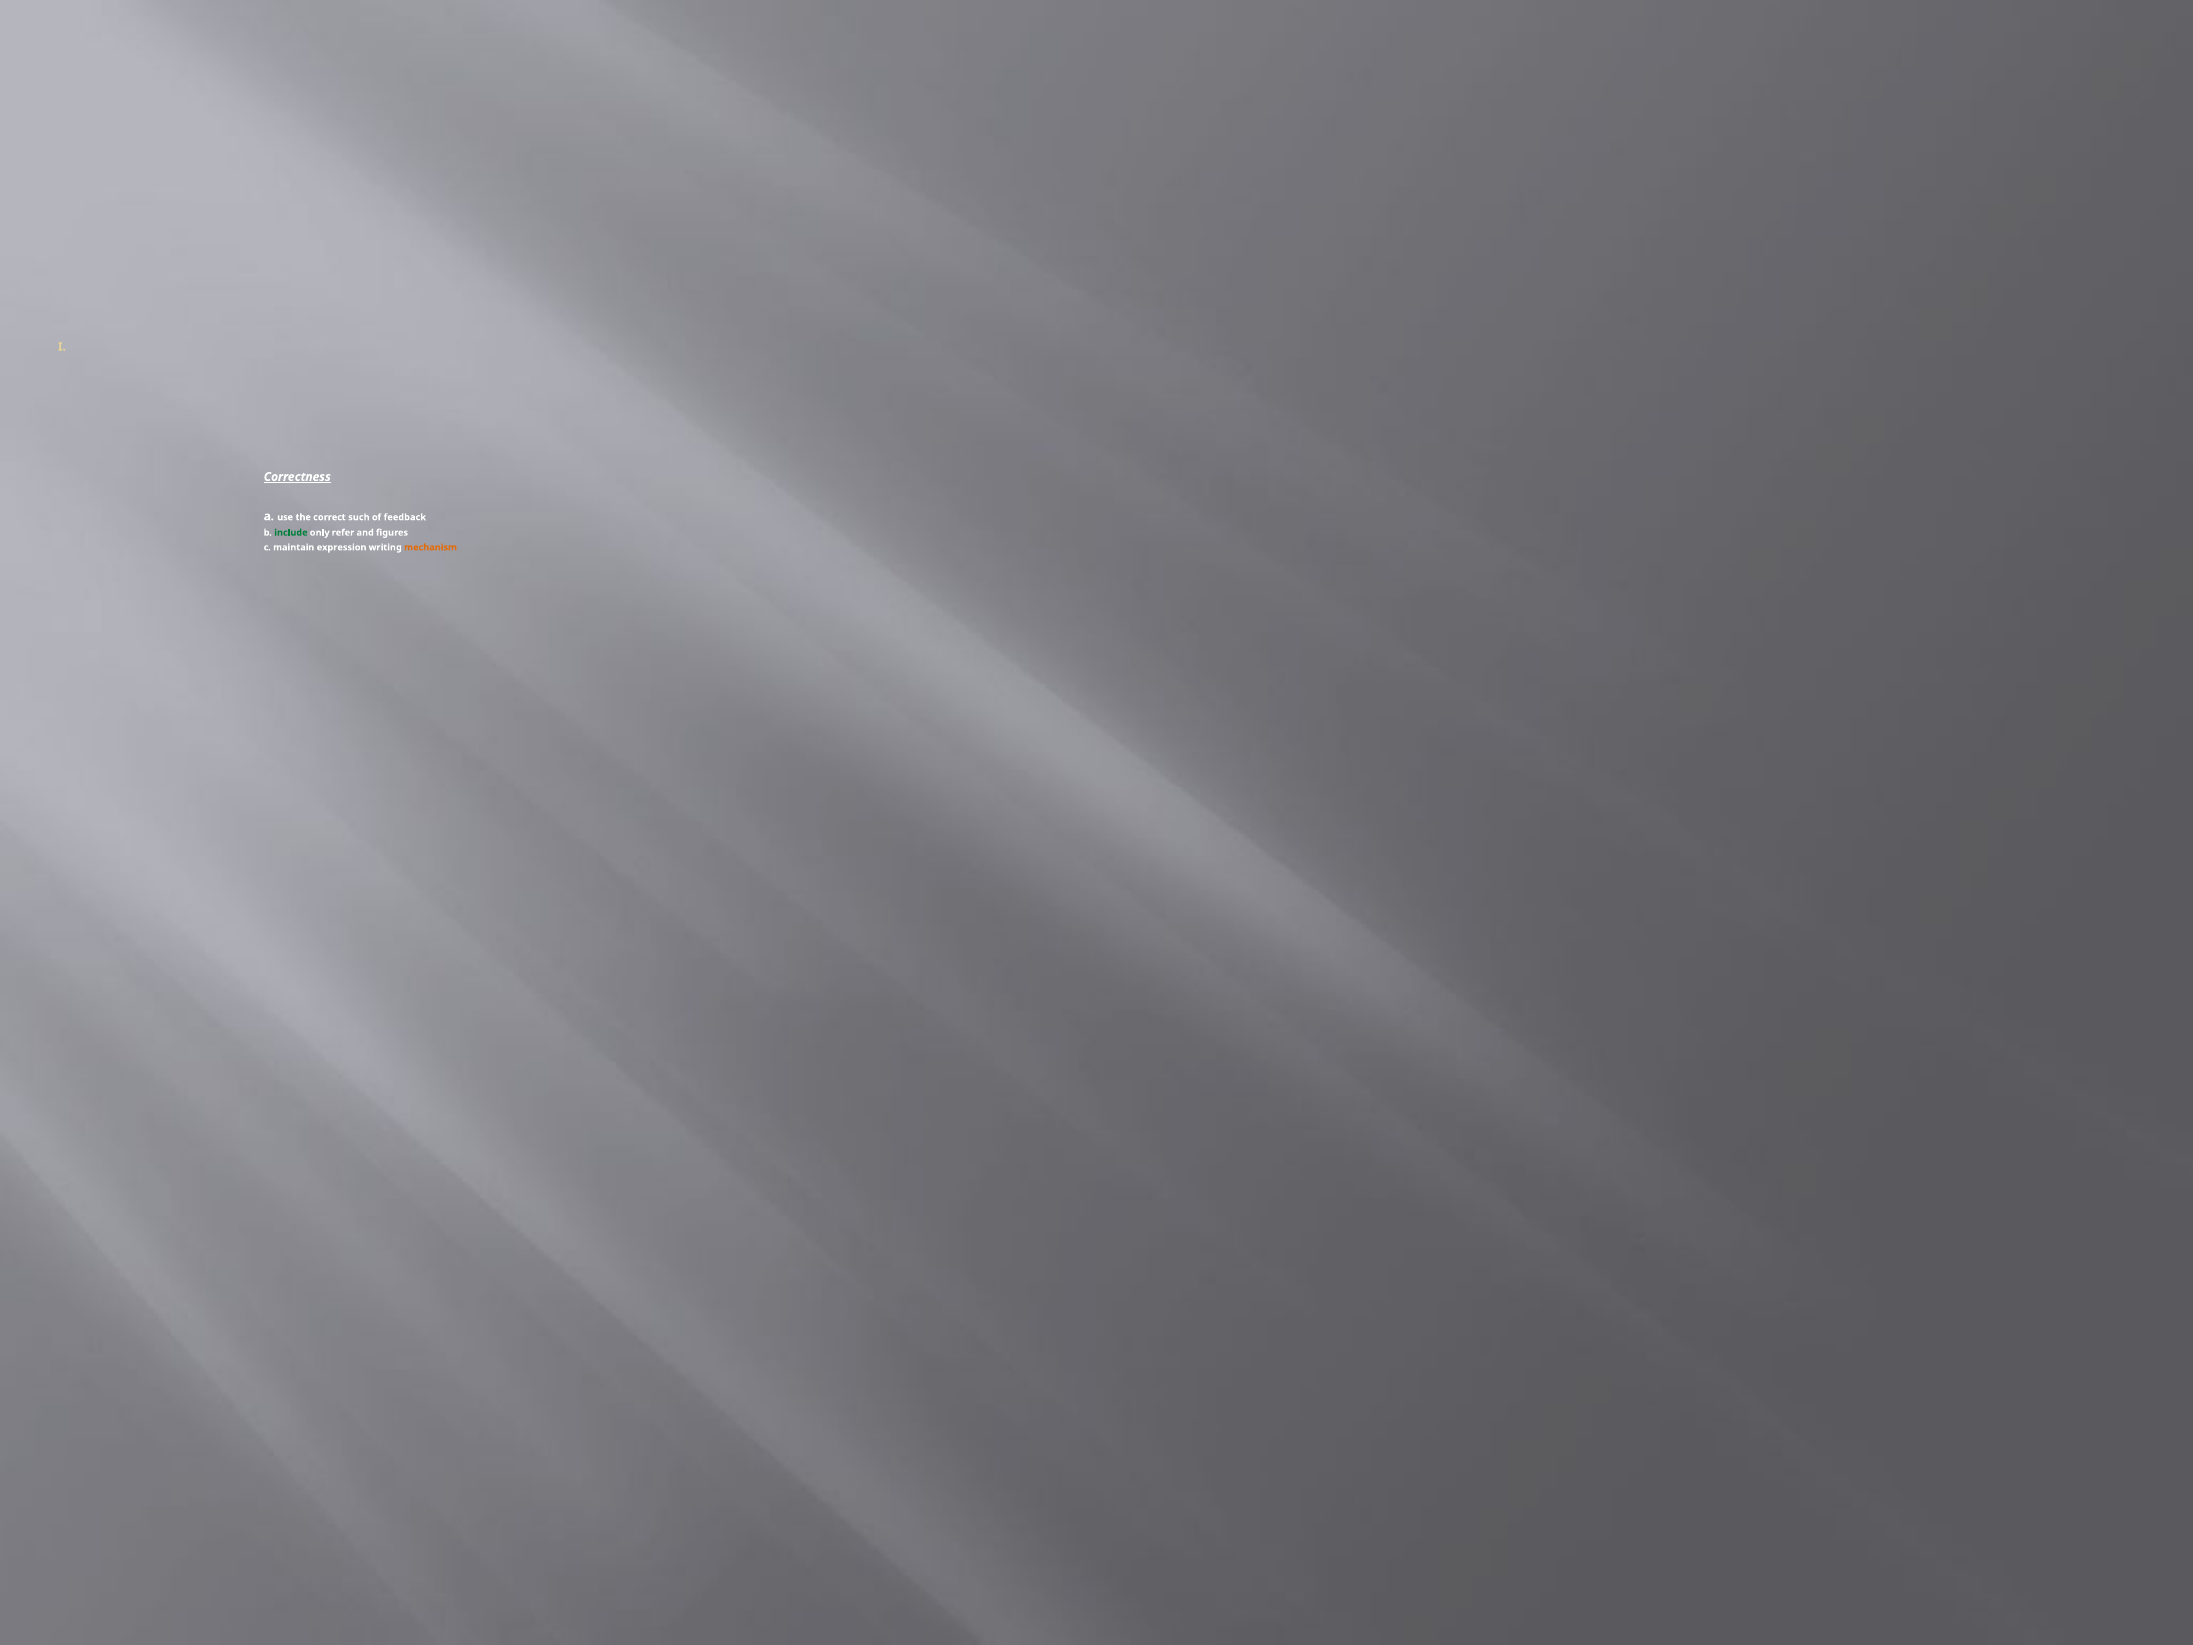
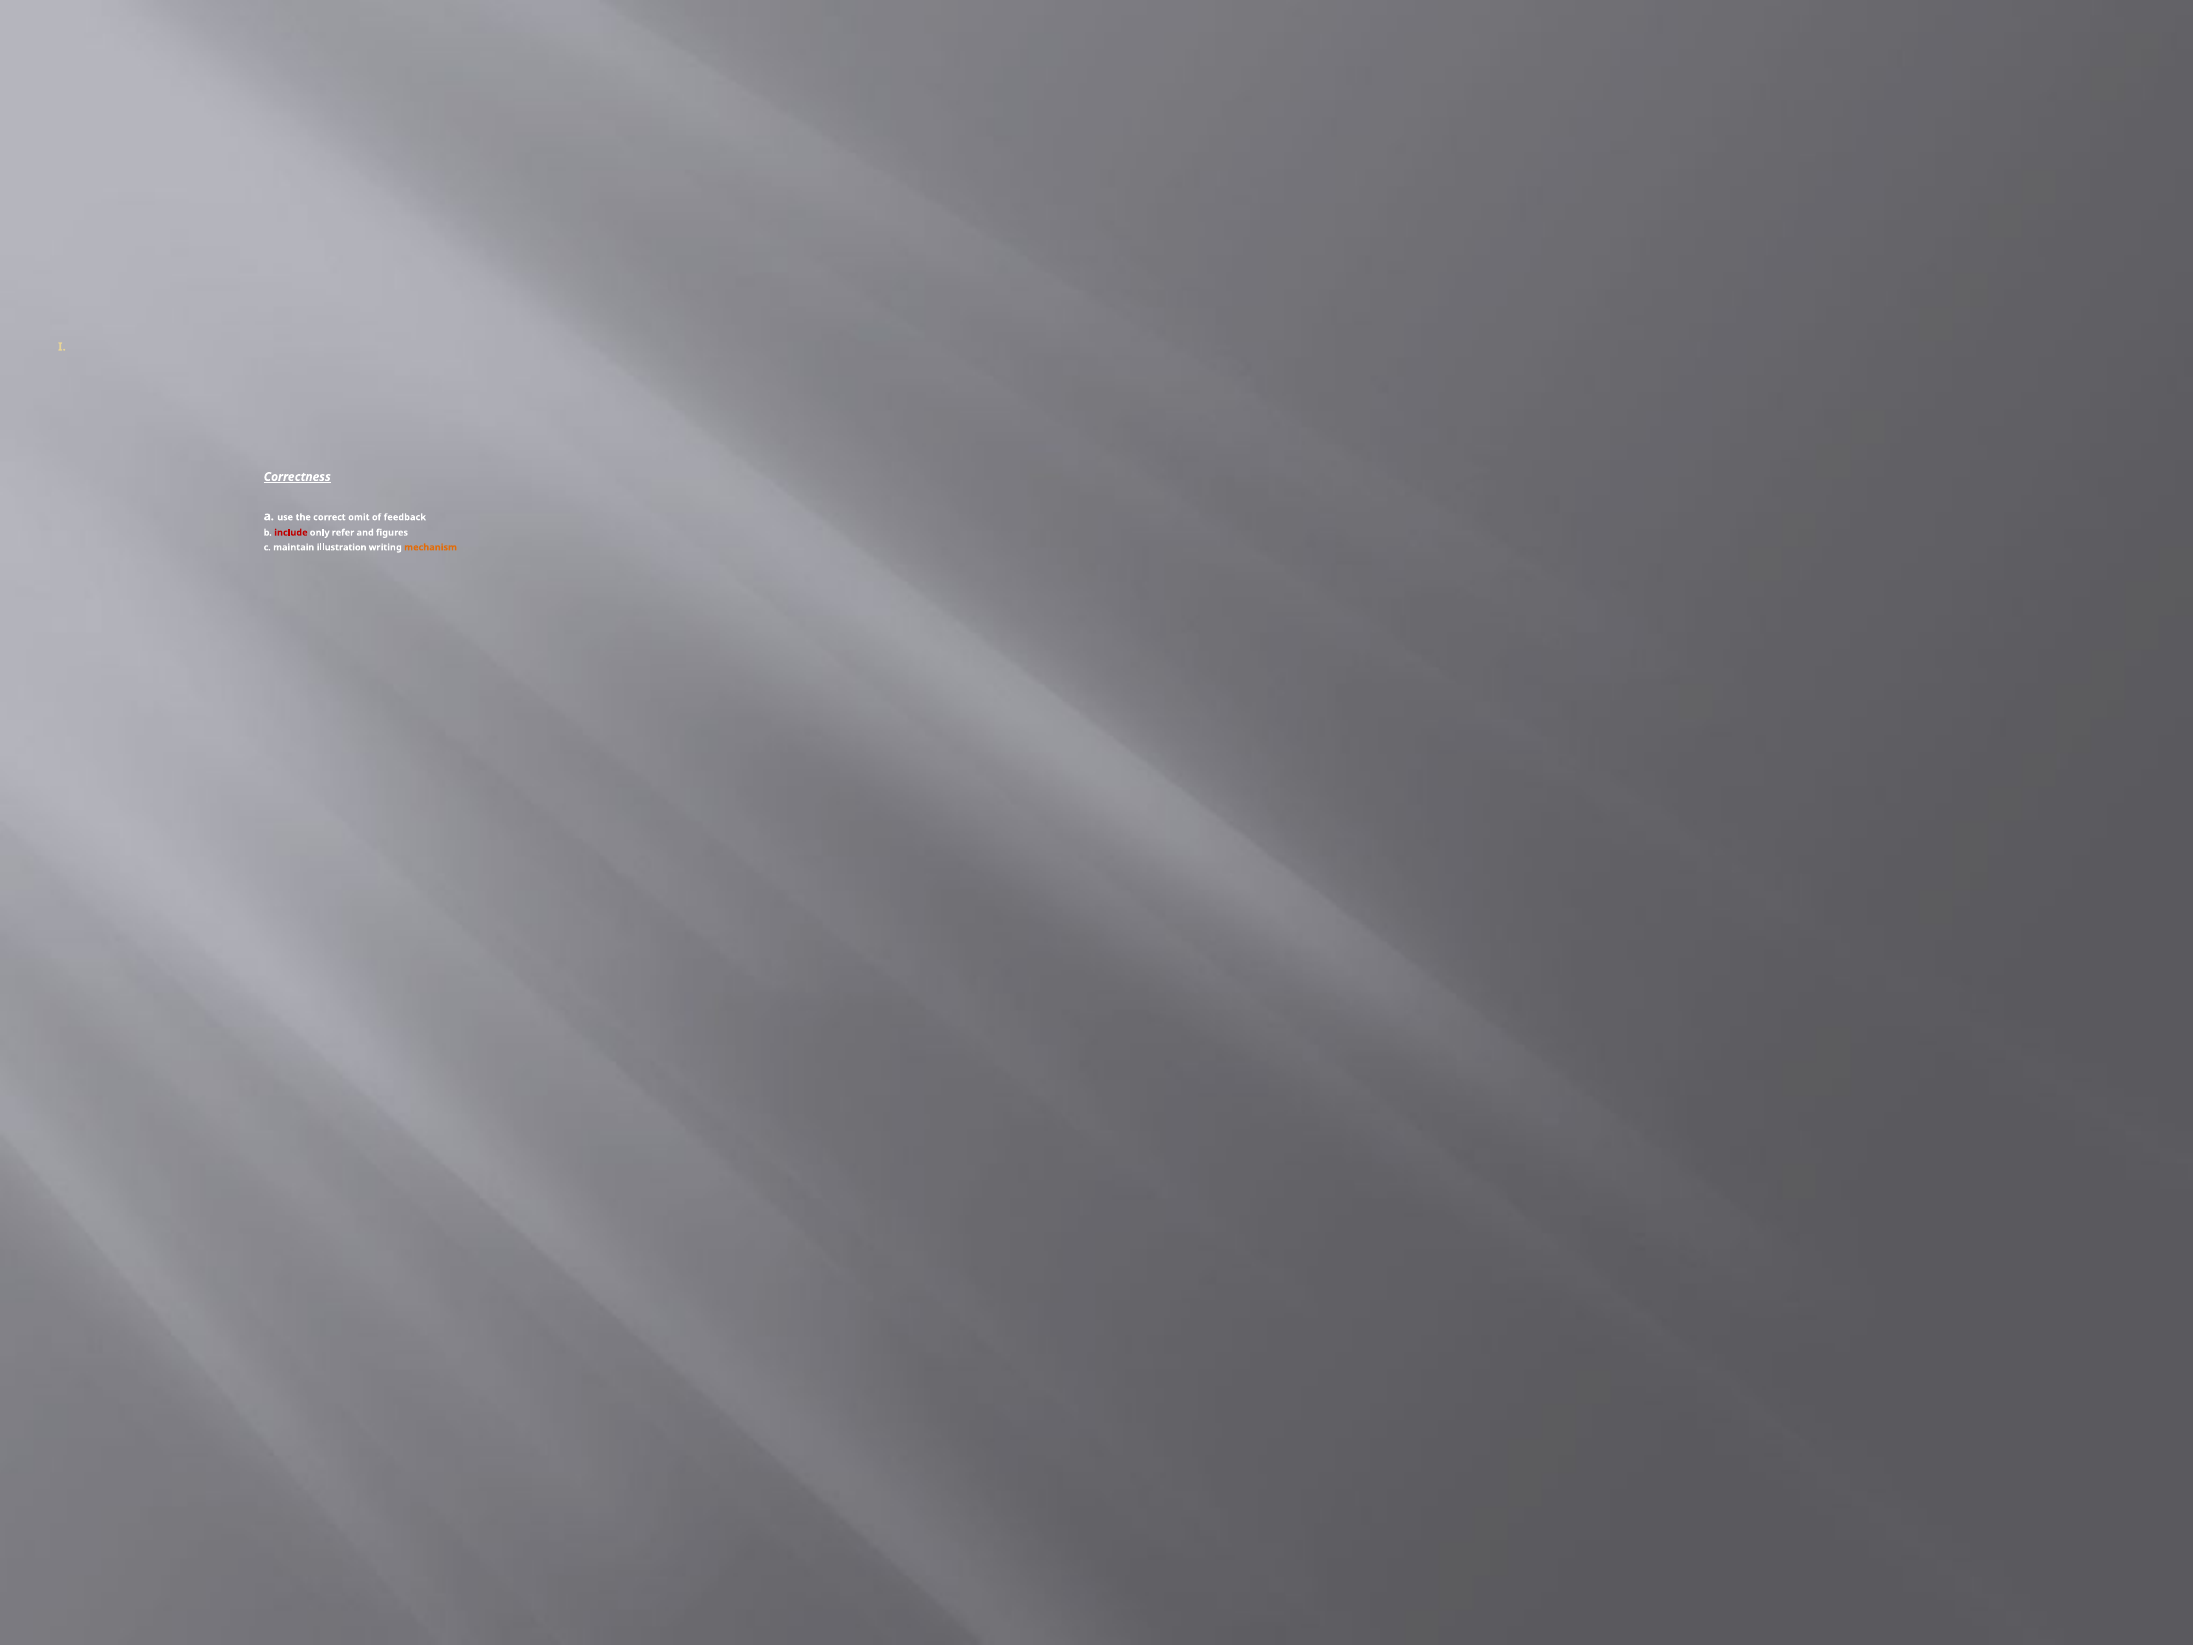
such: such -> omit (359, 517)
include colour: green -> red (291, 533)
expression: expression -> illustration (342, 547)
